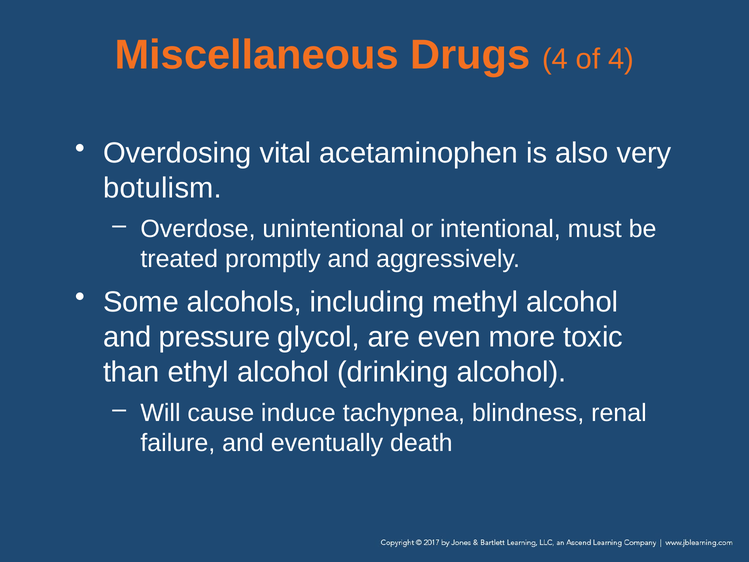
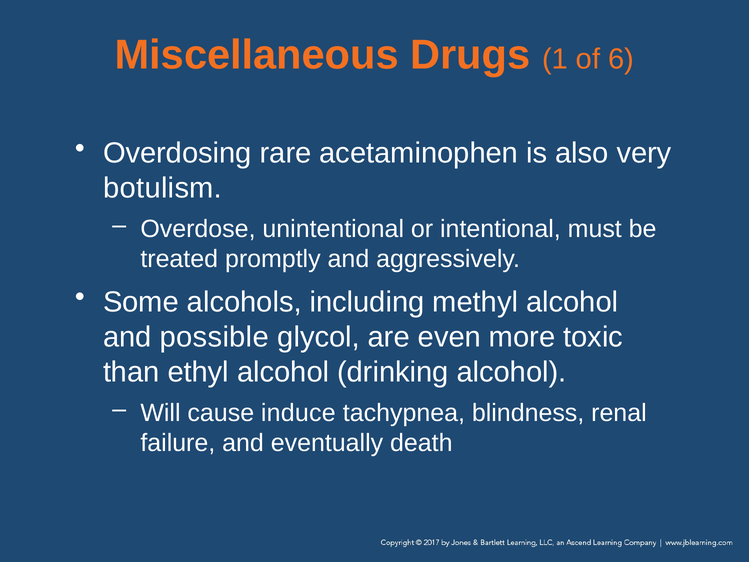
Drugs 4: 4 -> 1 (555, 59)
of 4: 4 -> 6 (621, 59)
vital: vital -> rare (286, 153)
pressure: pressure -> possible (214, 337)
